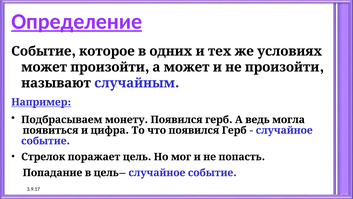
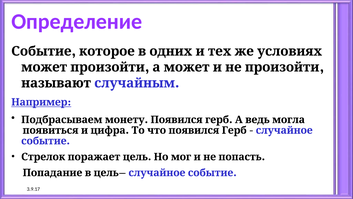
Определение underline: present -> none (77, 21)
